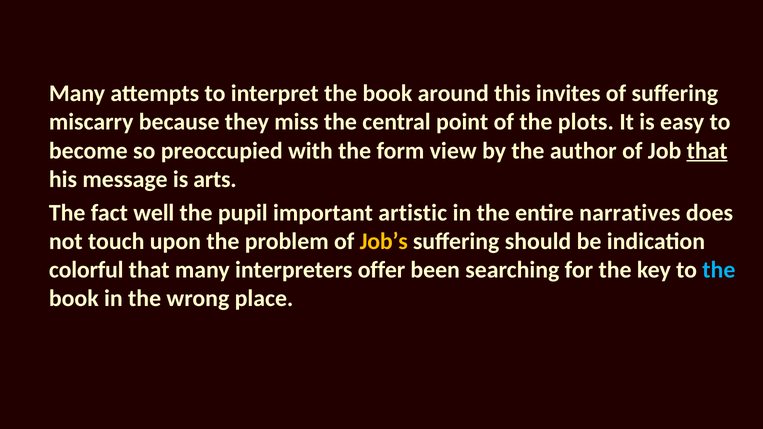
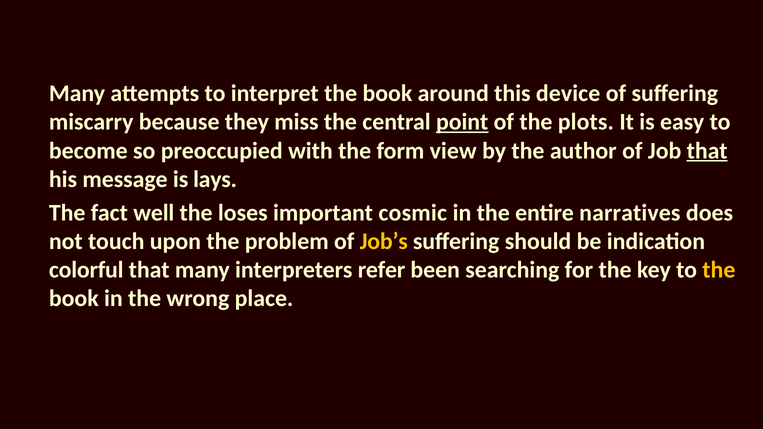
invites: invites -> device (568, 94)
point underline: none -> present (462, 122)
arts: arts -> lays (215, 179)
pupil: pupil -> loses (243, 213)
artistic: artistic -> cosmic (413, 213)
offer: offer -> refer (382, 270)
the colour: light blue -> yellow (719, 270)
